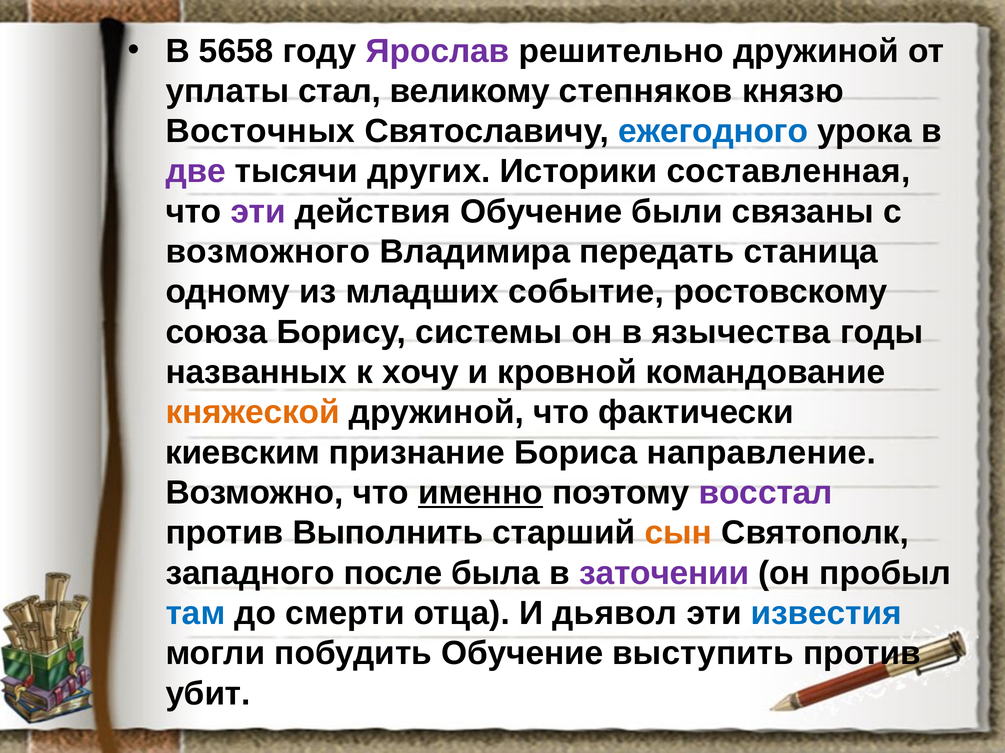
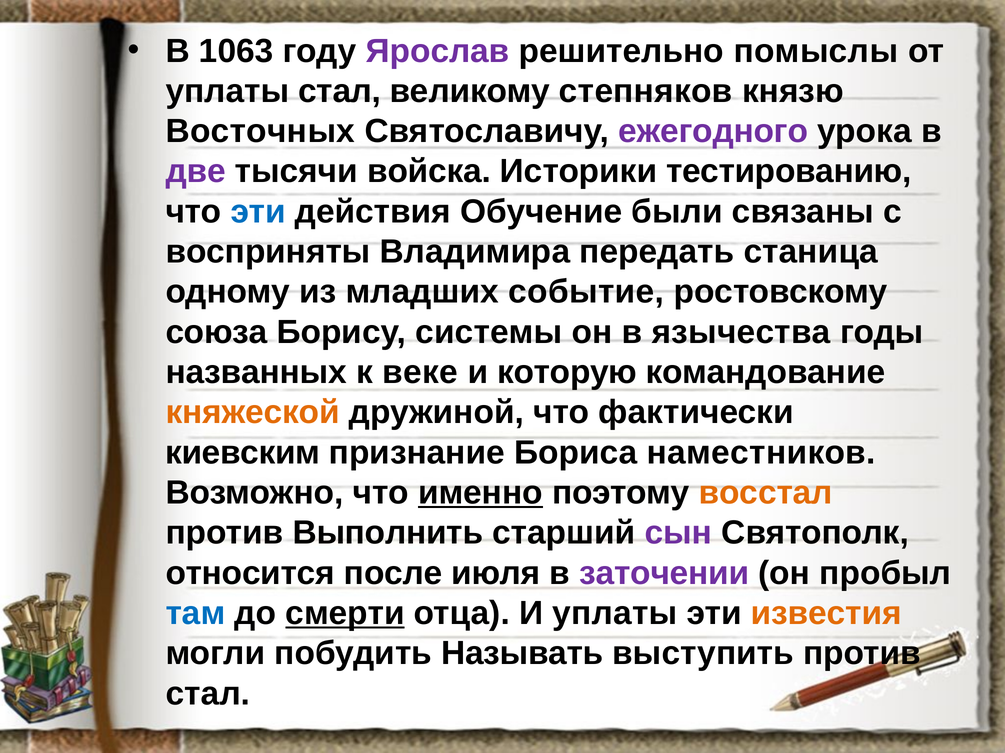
5658: 5658 -> 1063 (236, 51)
решительно дружиной: дружиной -> помыслы (816, 51)
ежегодного colour: blue -> purple (713, 131)
других: других -> войска (429, 172)
составленная: составленная -> тестированию (789, 172)
эти colour: purple -> blue (258, 212)
возможного: возможного -> восприняты (268, 252)
хочу: хочу -> веке (420, 373)
кровной: кровной -> которую (567, 373)
направление: направление -> наместников (761, 453)
восстал colour: purple -> orange (766, 493)
сын colour: orange -> purple (678, 533)
западного: западного -> относится (250, 574)
была: была -> июля (496, 574)
смерти underline: none -> present (345, 614)
И дьявол: дьявол -> уплаты (615, 614)
известия colour: blue -> orange (826, 614)
побудить Обучение: Обучение -> Называть (522, 654)
убит: убит -> стал (208, 694)
